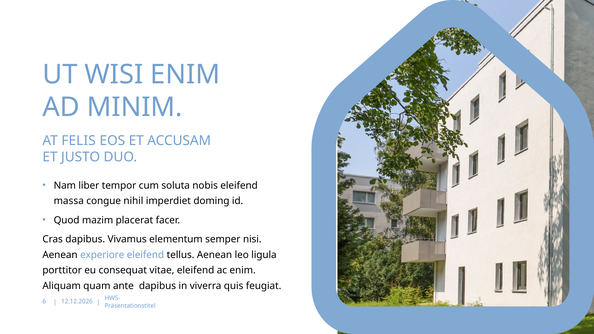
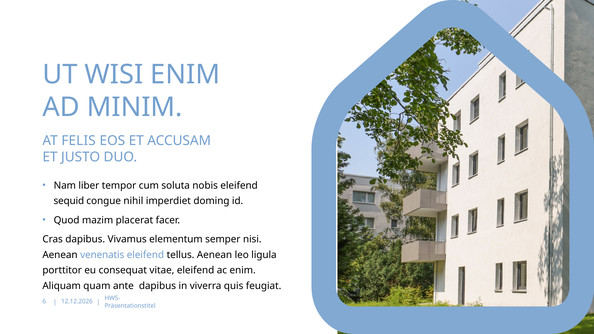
massa: massa -> sequid (69, 201)
experiore: experiore -> venenatis (102, 255)
